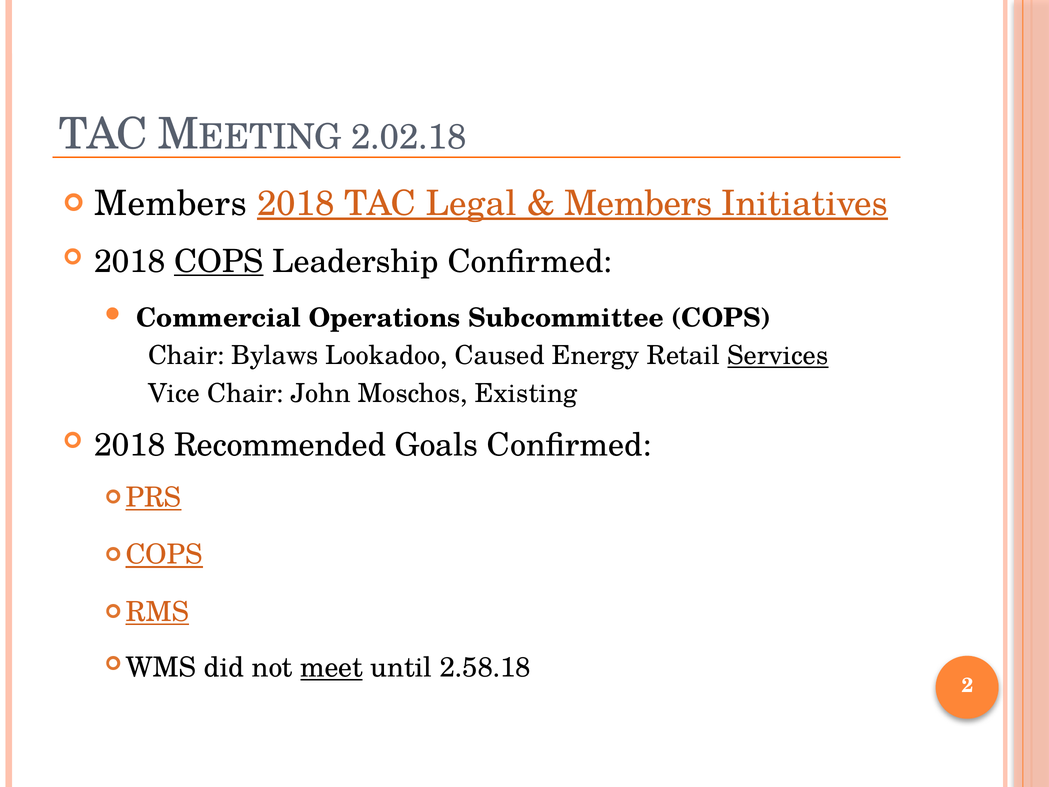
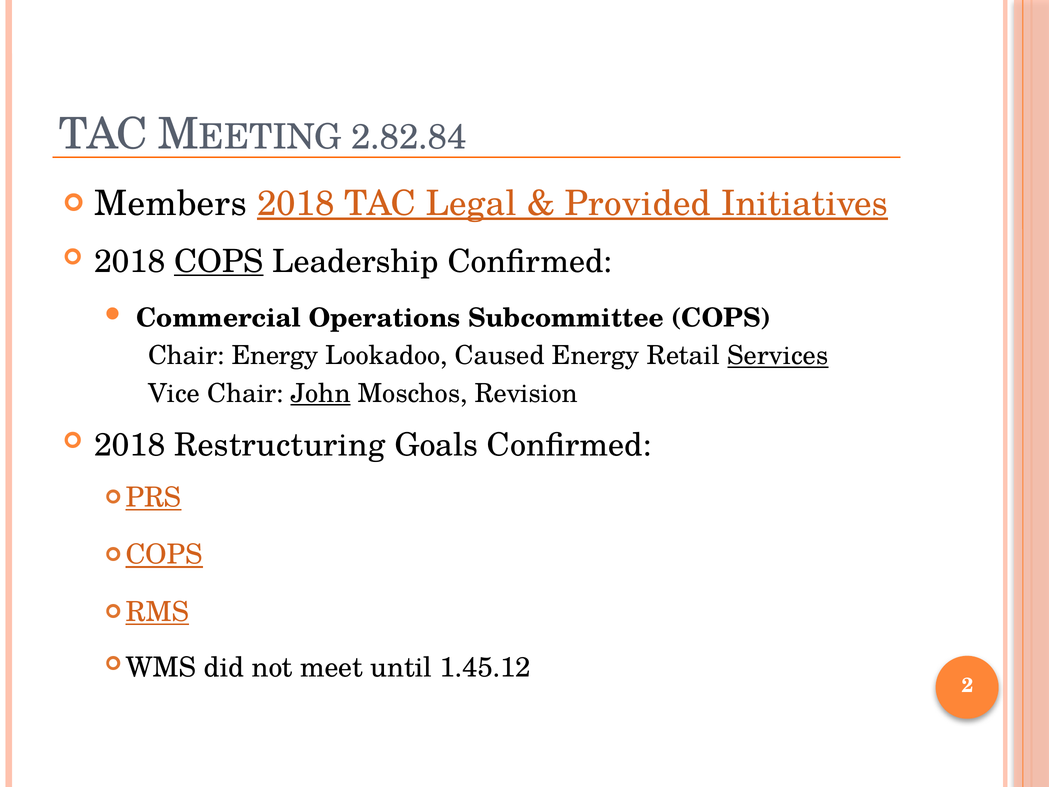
2.02.18: 2.02.18 -> 2.82.84 (409, 137)
Members: Members -> Provided (638, 203)
Chair Bylaws: Bylaws -> Energy (275, 356)
John underline: none -> present (321, 393)
Existing: Existing -> Revision (526, 393)
Recommended: Recommended -> Restructuring (280, 445)
meet underline: present -> none (332, 668)
2.58.18: 2.58.18 -> 1.45.12 (485, 668)
